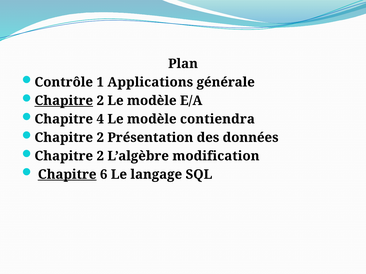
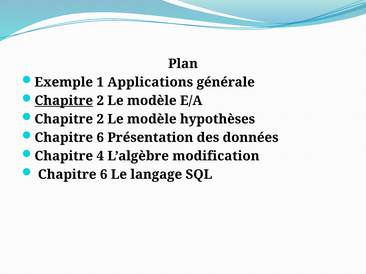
Contrôle: Contrôle -> Exemple (64, 82)
4: 4 -> 2 (100, 119)
contiendra: contiendra -> hypothèses (217, 119)
2: 2 -> 6 (100, 138)
2: 2 -> 4 (100, 156)
Chapitre underline: present -> none (67, 175)
